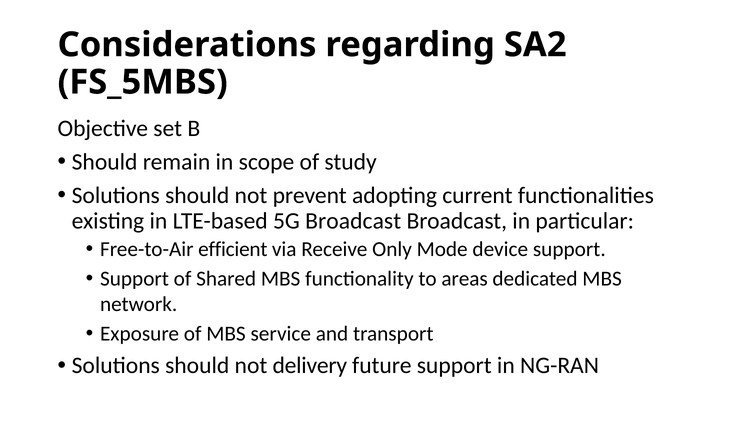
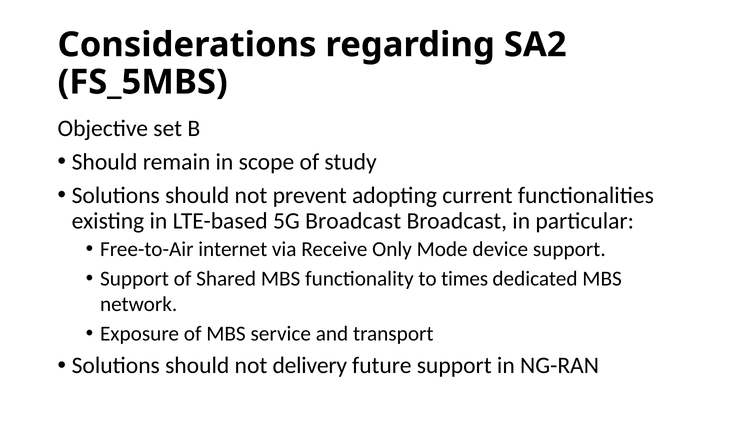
efficient: efficient -> internet (233, 249)
areas: areas -> times (465, 279)
